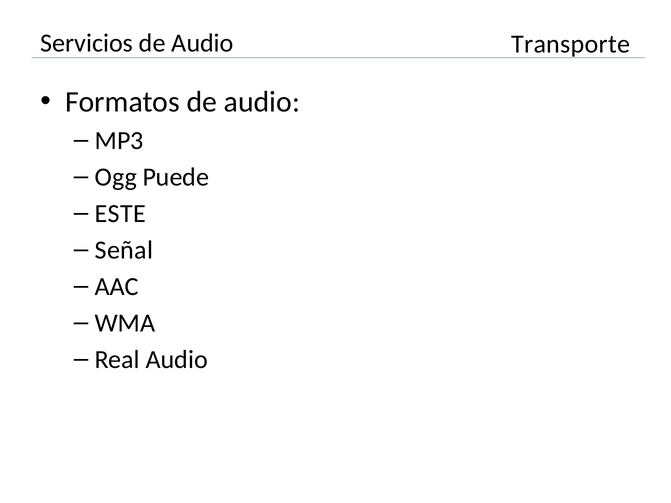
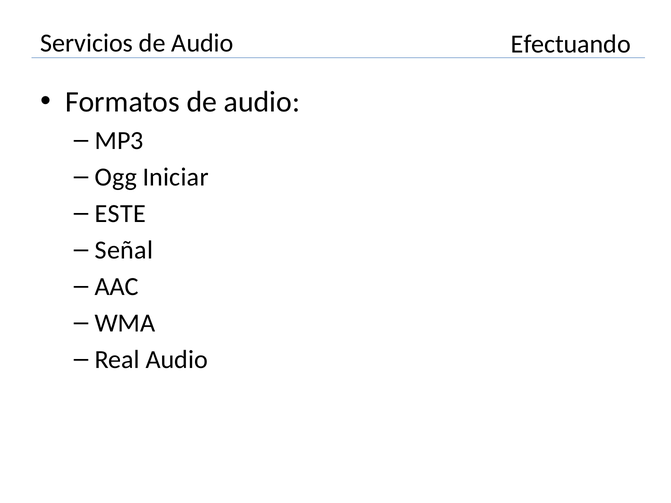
Transporte: Transporte -> Efectuando (571, 44)
Puede: Puede -> Iniciar (176, 177)
